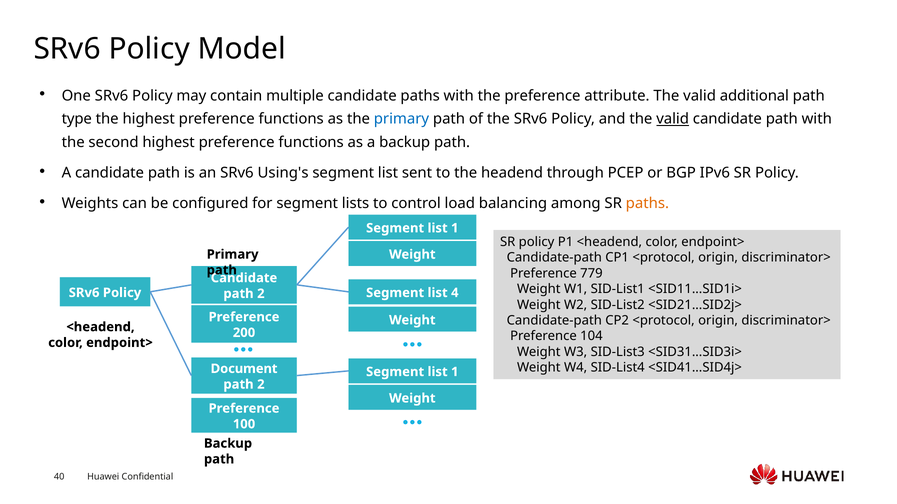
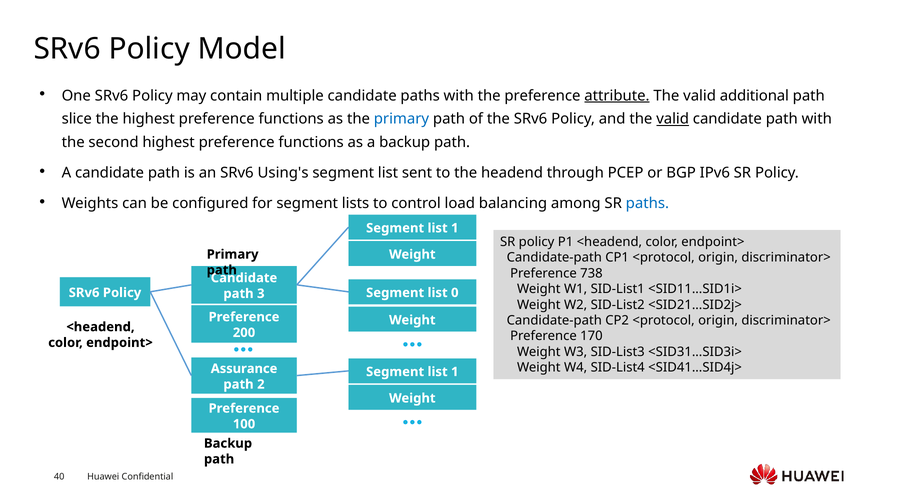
attribute underline: none -> present (617, 96)
type: type -> slice (77, 119)
paths colour: orange -> blue (647, 204)
779: 779 -> 738 (591, 274)
4: 4 -> 0 (455, 293)
2: 2 -> 3 (261, 294)
104: 104 -> 170 (591, 336)
Document: Document -> Assurance (244, 369)
